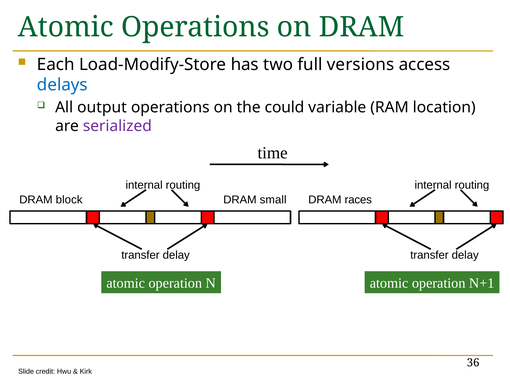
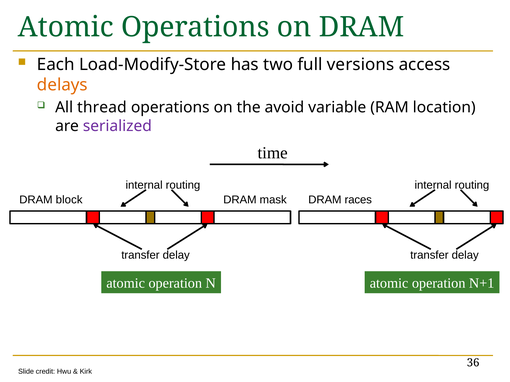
delays colour: blue -> orange (62, 85)
output: output -> thread (102, 108)
could: could -> avoid (284, 108)
small: small -> mask (273, 200)
